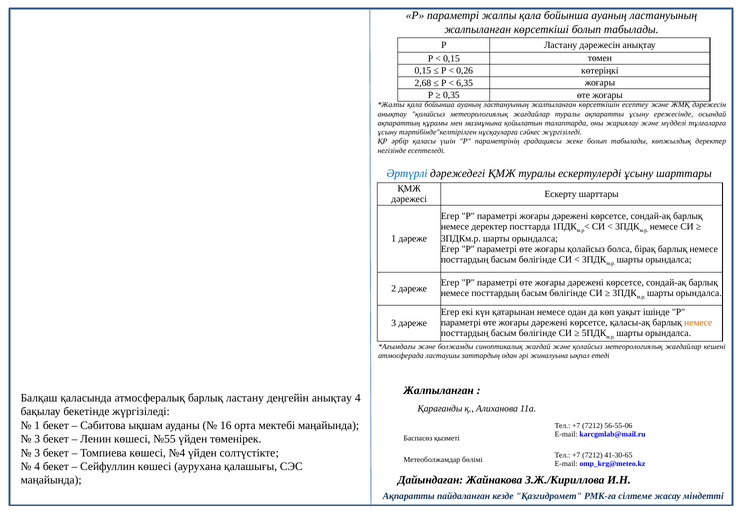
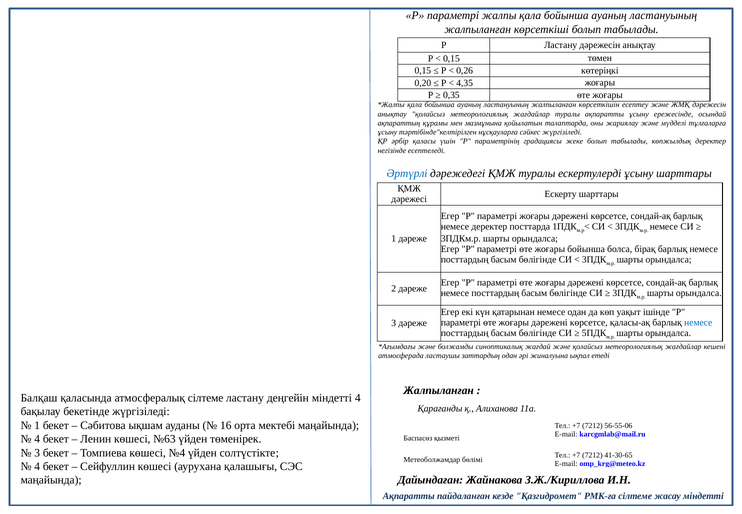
2,68: 2,68 -> 0,20 (423, 83)
6,35: 6,35 -> 4,35 (465, 83)
жоғары қолайсыз: қолайсыз -> бойынша (586, 249)
немесе colour: orange -> blue (698, 322)
атмосфералық барлық: барлық -> сілтеме (206, 398)
деңгейін анықтау: анықтау -> міндетті (332, 398)
3: 3 -> 4 (37, 439)
№55: №55 -> №63 (164, 439)
